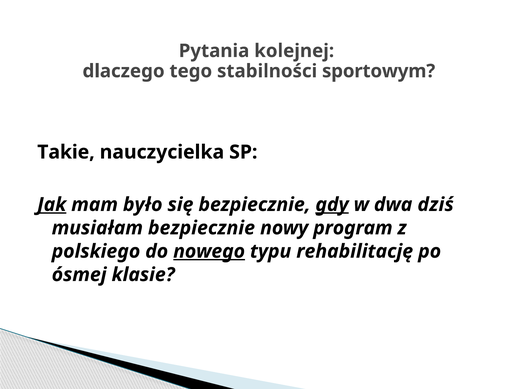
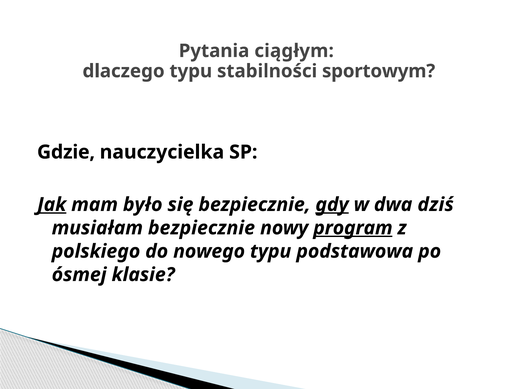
kolejnej: kolejnej -> ciągłym (294, 51)
dlaczego tego: tego -> typu (191, 71)
Takie: Takie -> Gdzie (66, 152)
program underline: none -> present (353, 228)
nowego underline: present -> none (209, 251)
rehabilitację: rehabilitację -> podstawowa (355, 251)
